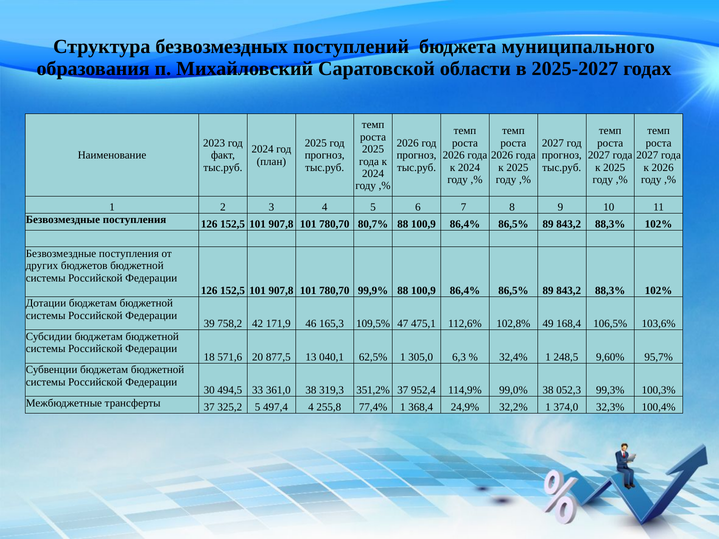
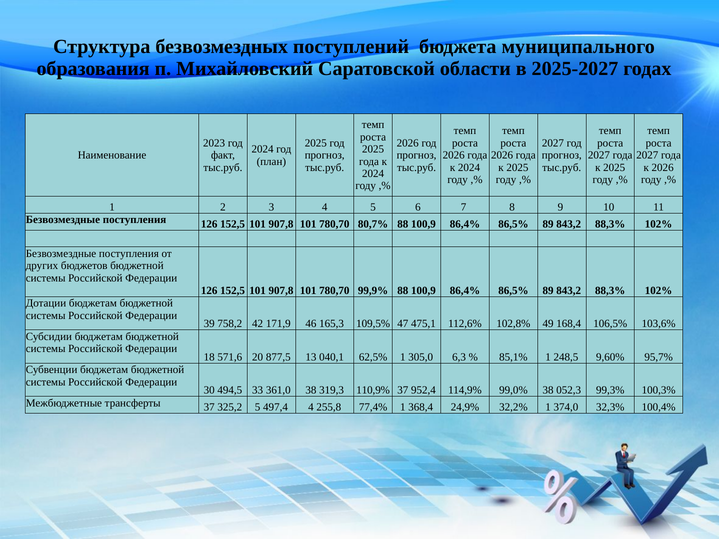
32,4%: 32,4% -> 85,1% (513, 357)
351,2%: 351,2% -> 110,9% (373, 391)
